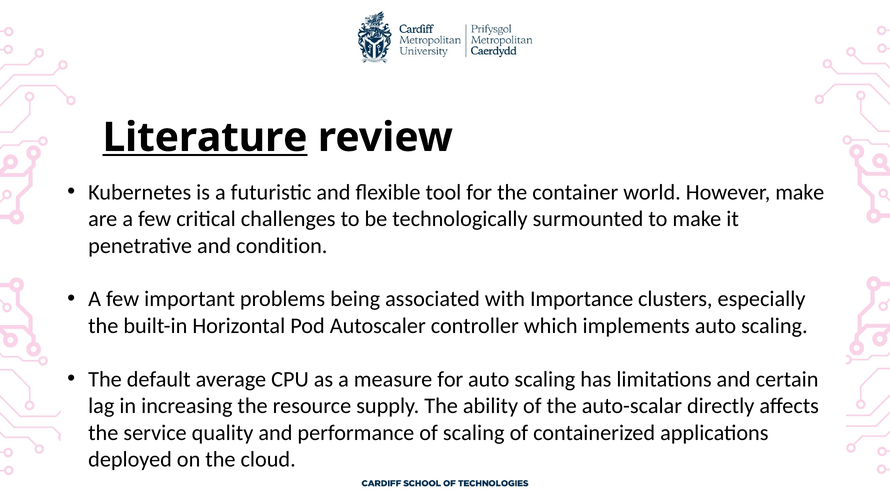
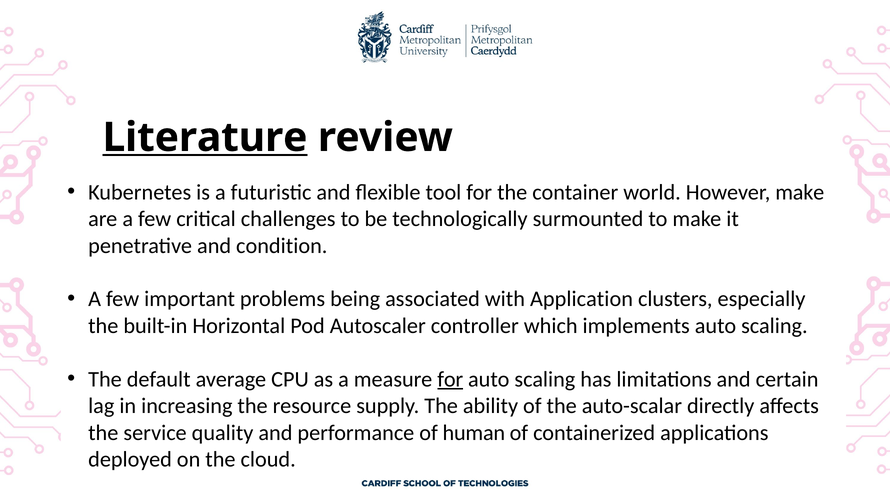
Importance: Importance -> Application (581, 299)
for underline: none -> present (450, 379)
of scaling: scaling -> human (474, 432)
